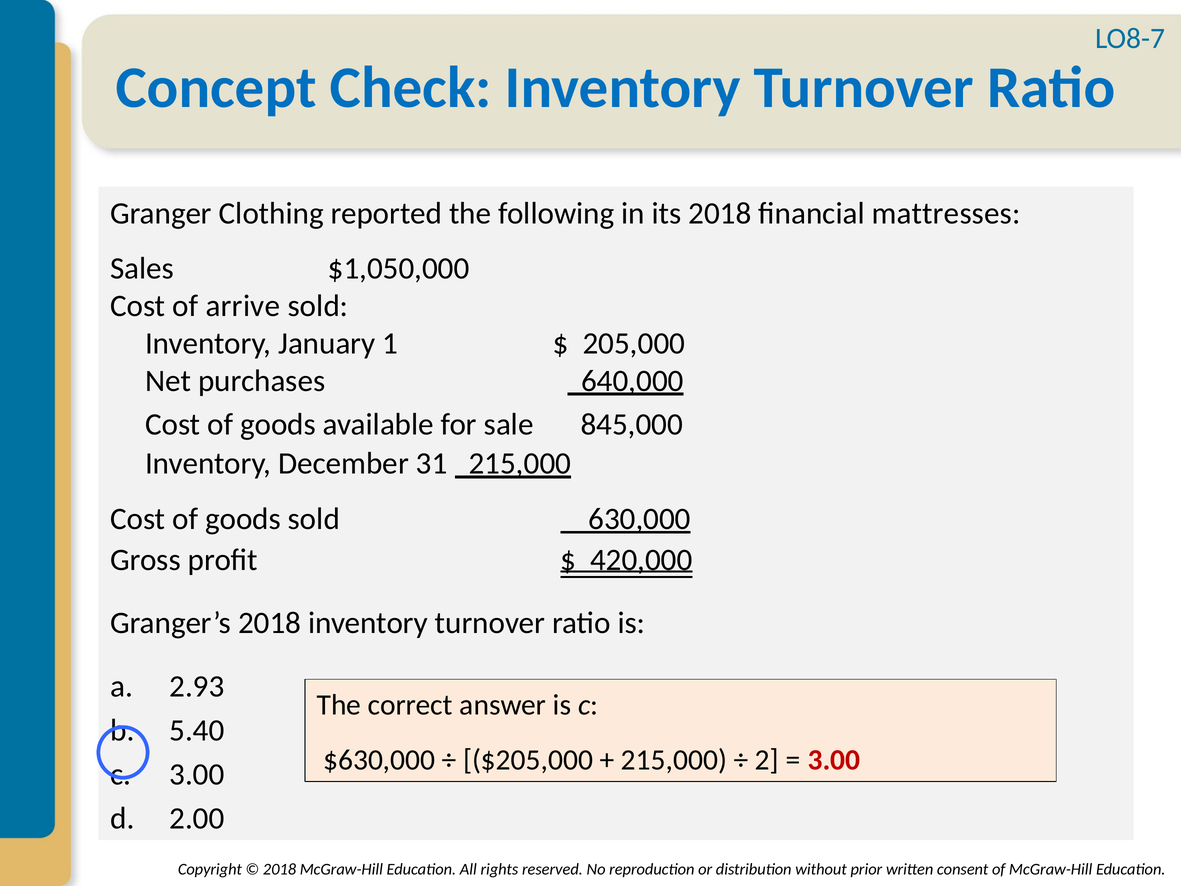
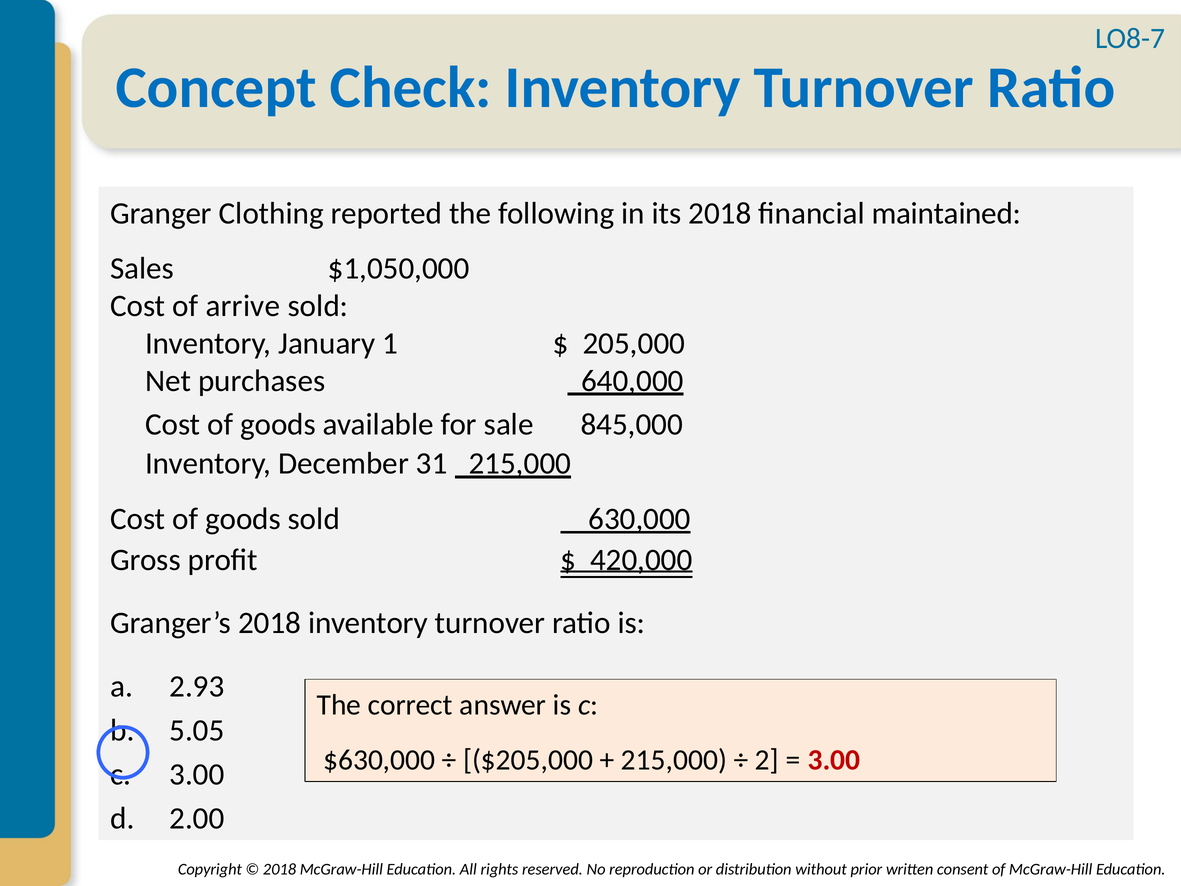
mattresses: mattresses -> maintained (946, 213)
5.40: 5.40 -> 5.05 (197, 730)
